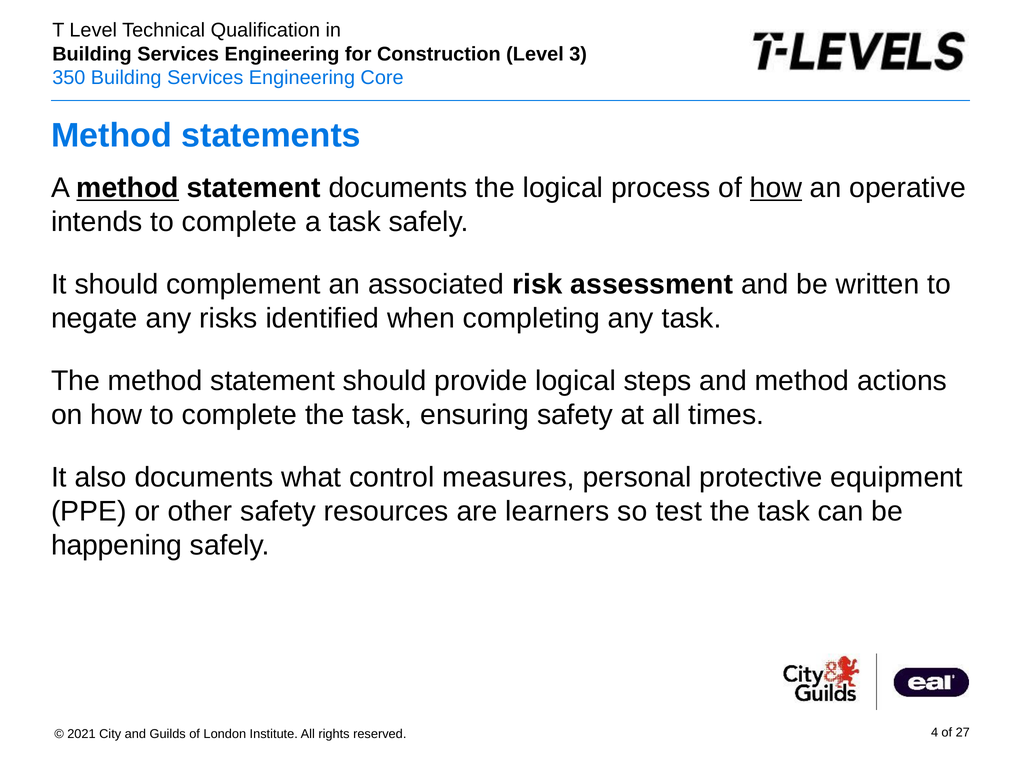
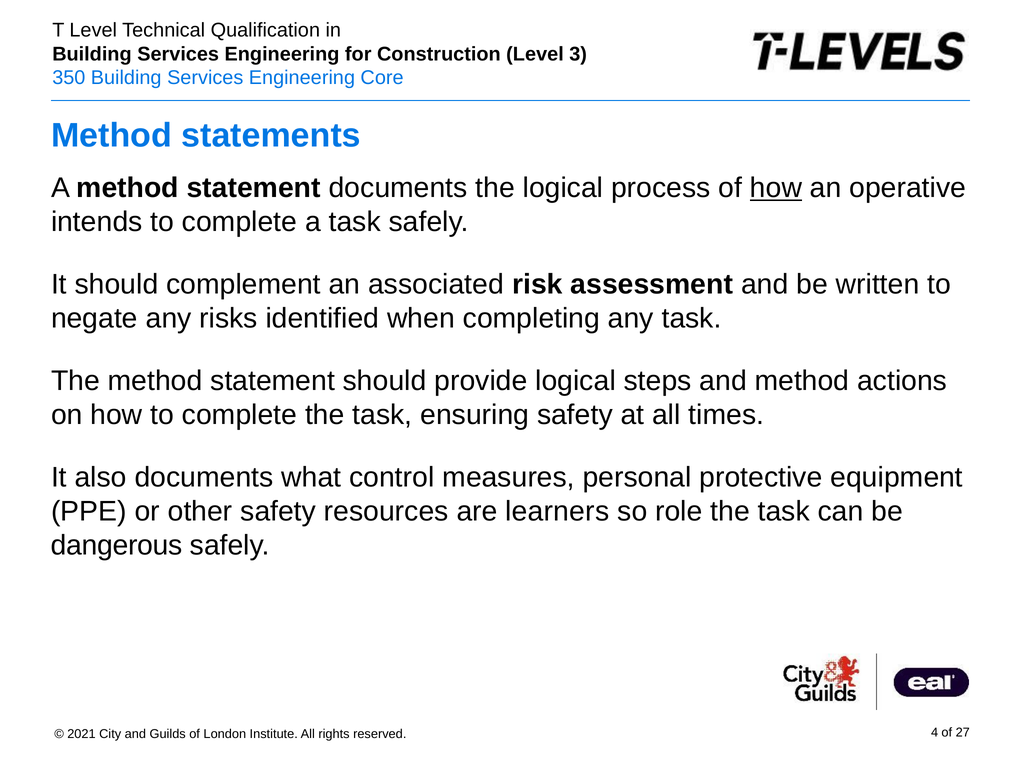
method underline: present -> none (128, 188)
test: test -> role (679, 511)
happening: happening -> dangerous (117, 545)
